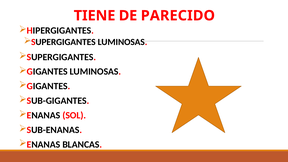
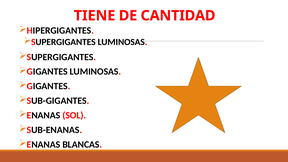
PARECIDO: PARECIDO -> CANTIDAD (178, 16)
